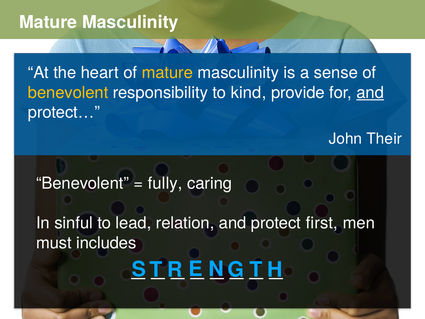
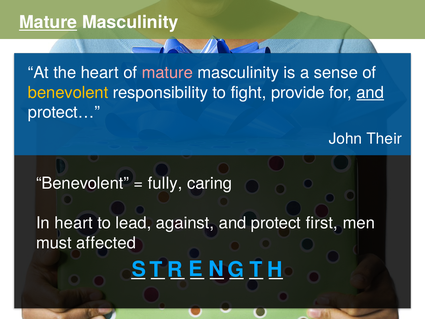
Mature underline: none -> present (48, 22)
mature colour: yellow -> pink (167, 73)
kind: kind -> fight (249, 93)
In sinful: sinful -> heart (74, 223)
relation: relation -> against (185, 223)
includes: includes -> affected (106, 243)
